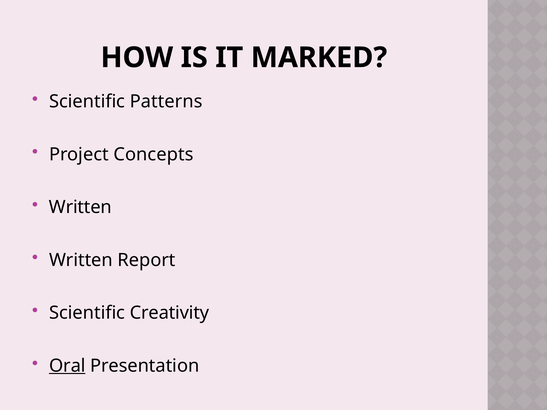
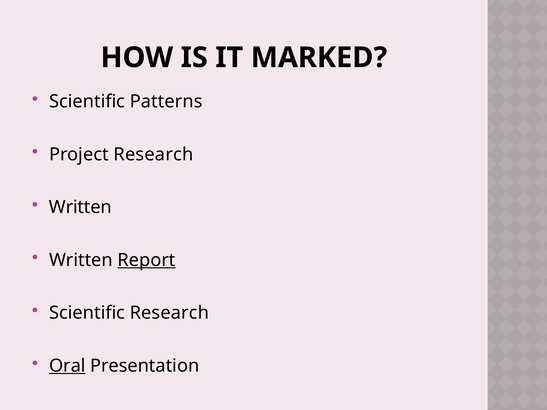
Project Concepts: Concepts -> Research (153, 154)
Report underline: none -> present (147, 260)
Scientific Creativity: Creativity -> Research (169, 313)
